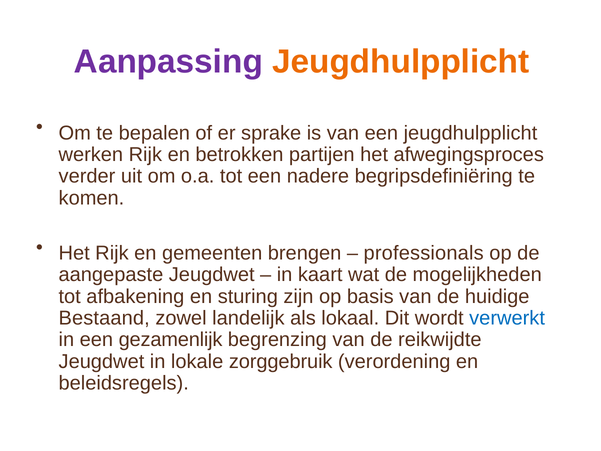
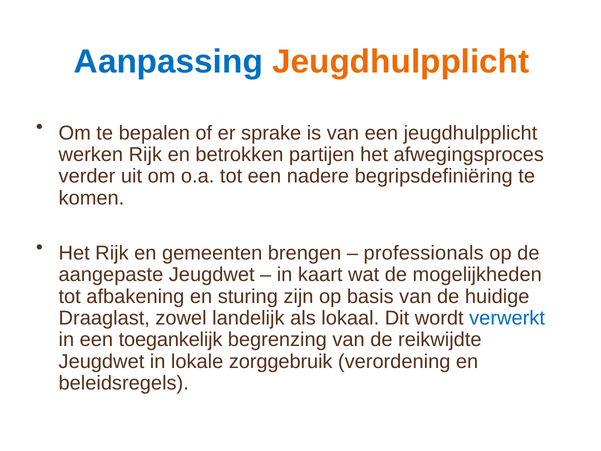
Aanpassing colour: purple -> blue (168, 62)
Bestaand: Bestaand -> Draaglast (104, 318)
gezamenlijk: gezamenlijk -> toegankelijk (171, 340)
